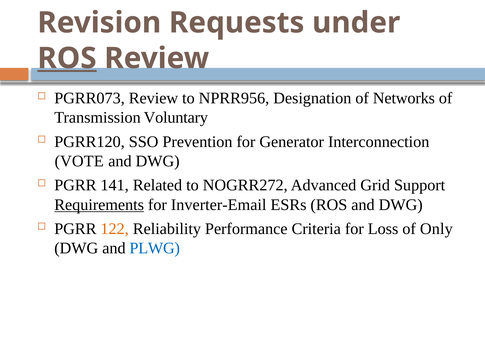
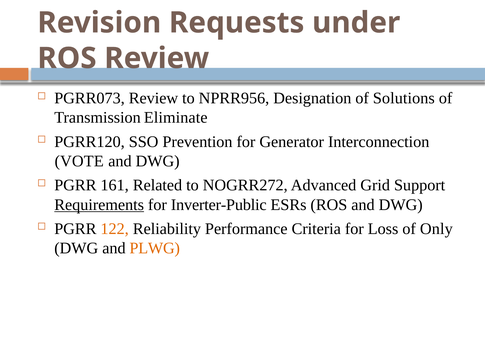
ROS underline: present -> none (67, 58)
Networks: Networks -> Solutions (404, 98)
Voluntary: Voluntary -> Eliminate (176, 118)
141: 141 -> 161 (115, 185)
Inverter-Email: Inverter-Email -> Inverter-Public (219, 205)
PLWG colour: blue -> orange (155, 248)
